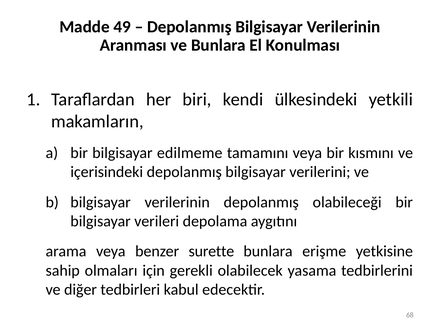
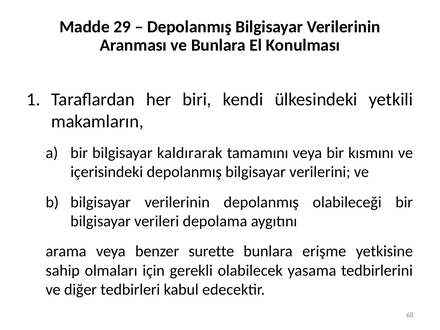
49: 49 -> 29 (122, 27)
edilmeme: edilmeme -> kaldırarak (190, 153)
